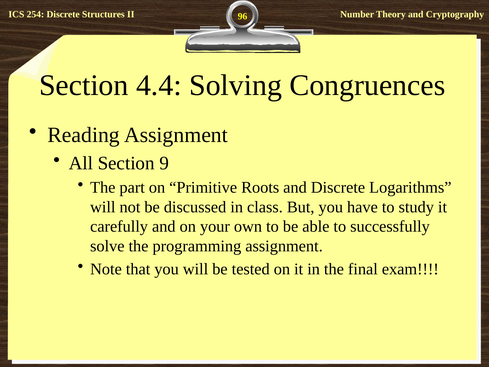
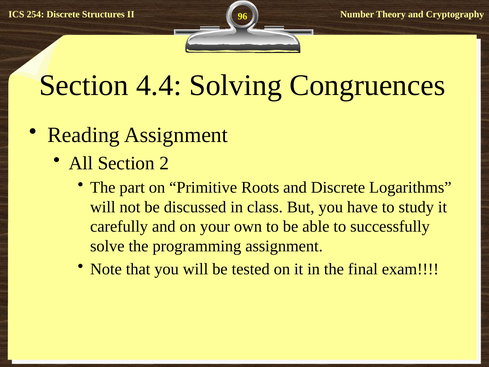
9: 9 -> 2 (164, 163)
